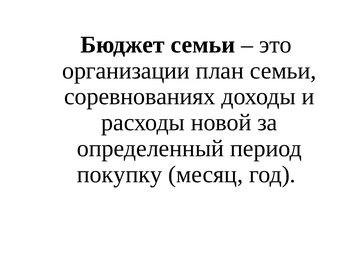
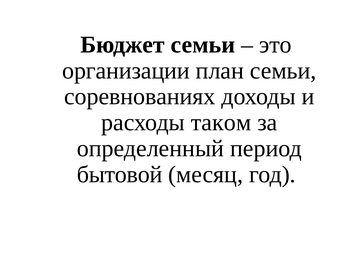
новой: новой -> таком (221, 122)
покупку: покупку -> бытовой (120, 174)
